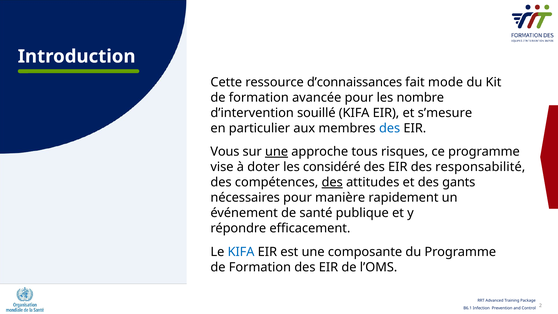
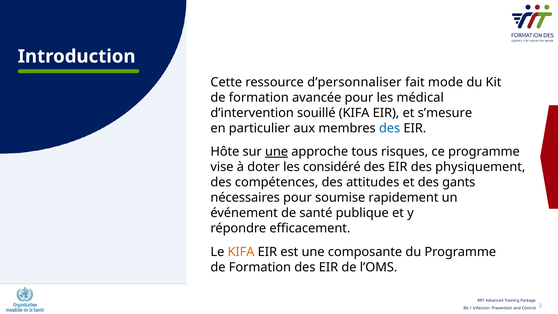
d’connaissances: d’connaissances -> d’personnaliser (354, 82)
nombre: nombre -> médical (420, 97)
Vous: Vous -> Hôte (225, 152)
responsabilité: responsabilité -> physiquement (480, 167)
des underline: present -> none (332, 182)
manière: manière -> soumise (340, 198)
KIFA colour: blue -> orange (241, 252)
